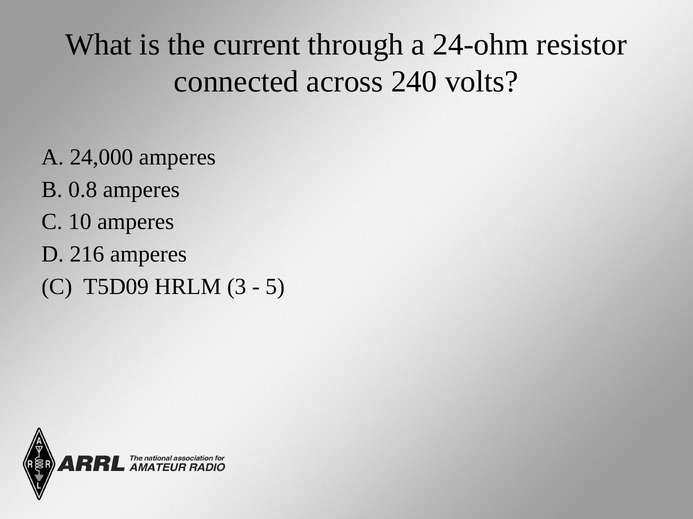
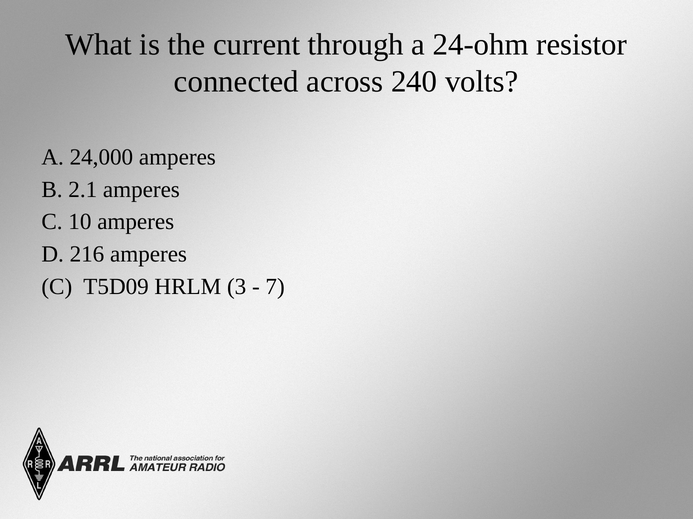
0.8: 0.8 -> 2.1 (83, 190)
5: 5 -> 7 (275, 287)
